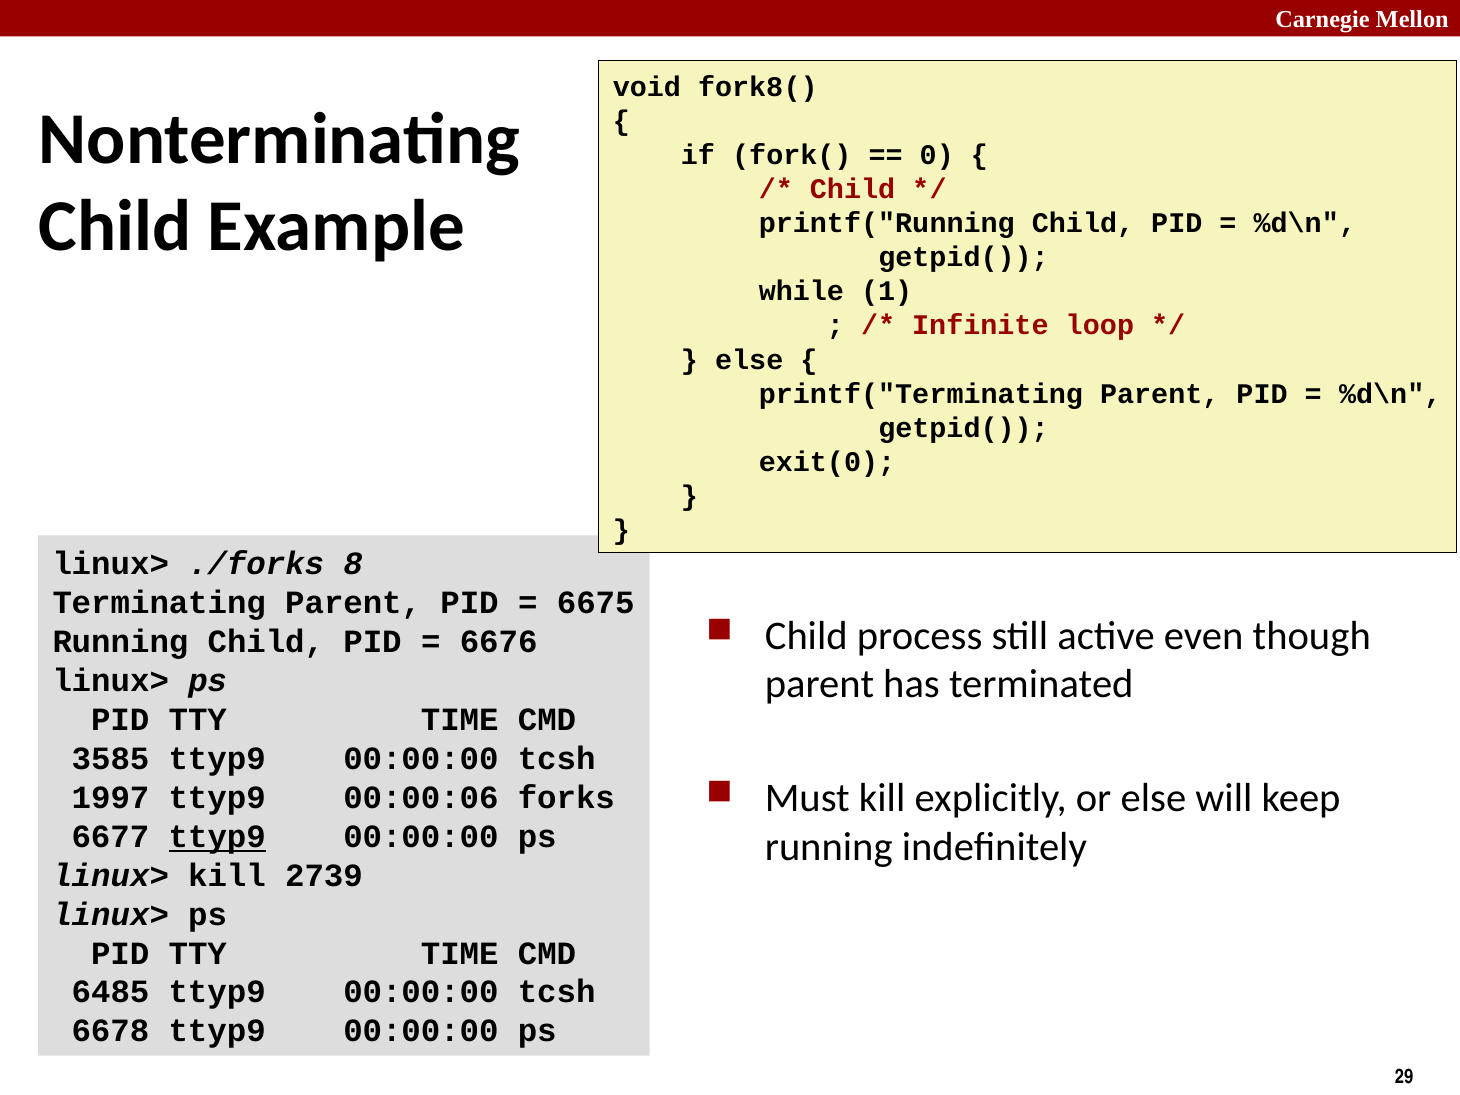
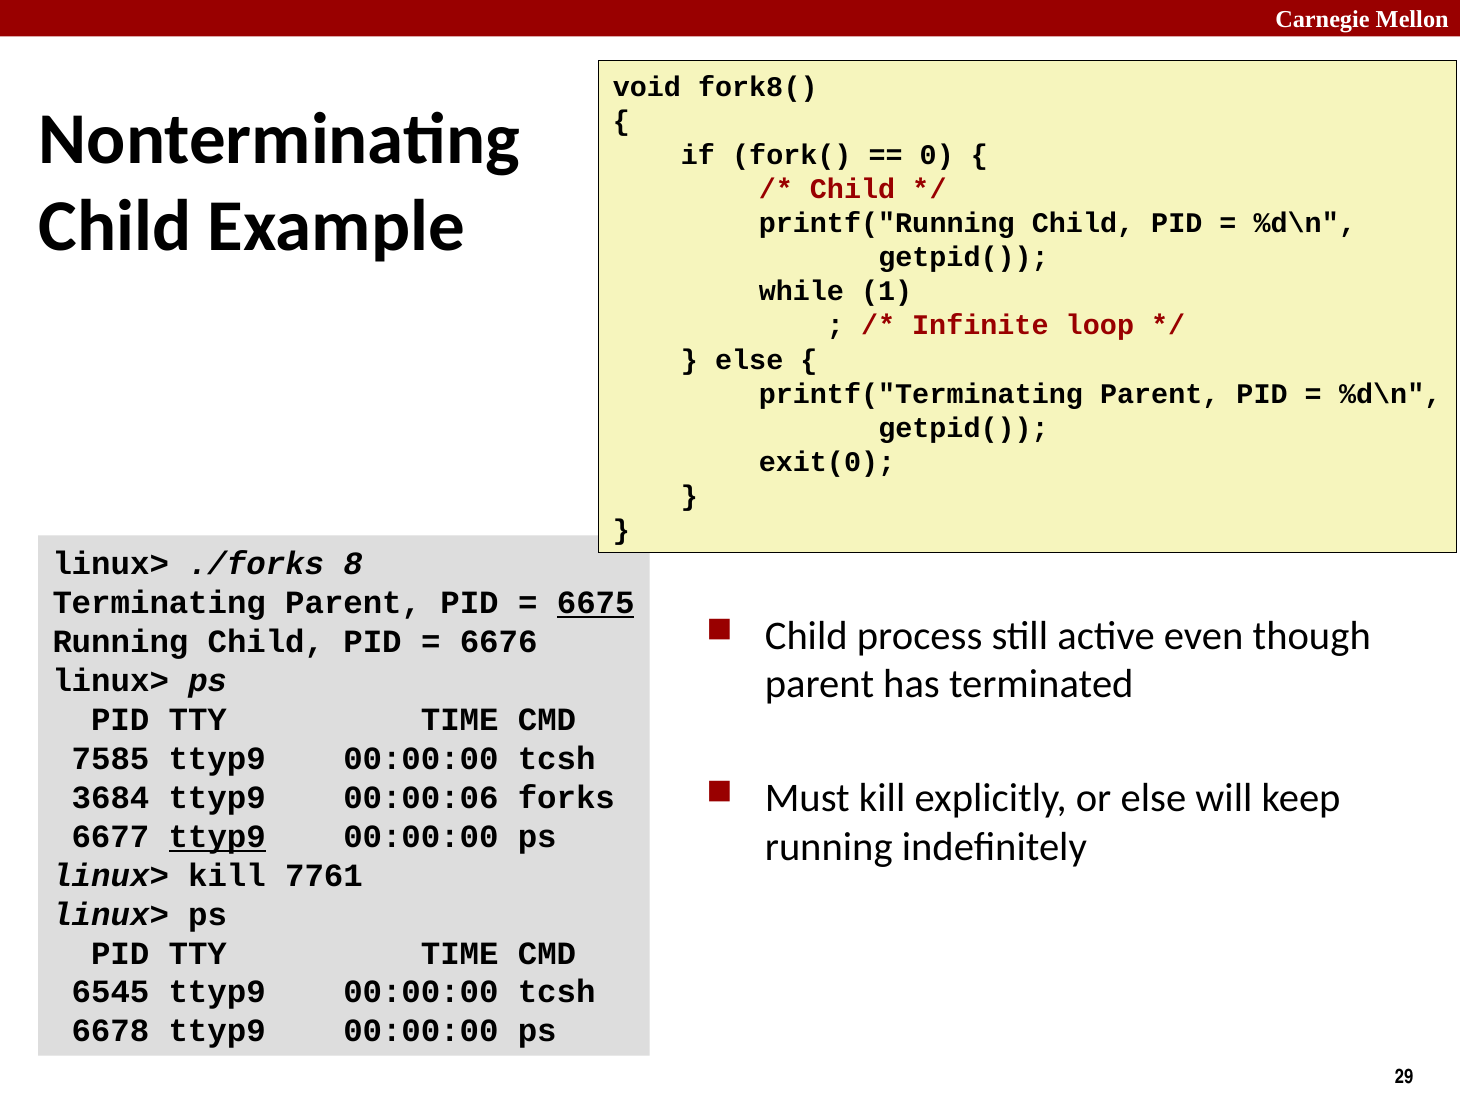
6675 underline: none -> present (596, 603)
3585: 3585 -> 7585 (111, 759)
1997: 1997 -> 3684 (111, 798)
2739: 2739 -> 7761 (324, 876)
6485: 6485 -> 6545 (111, 992)
